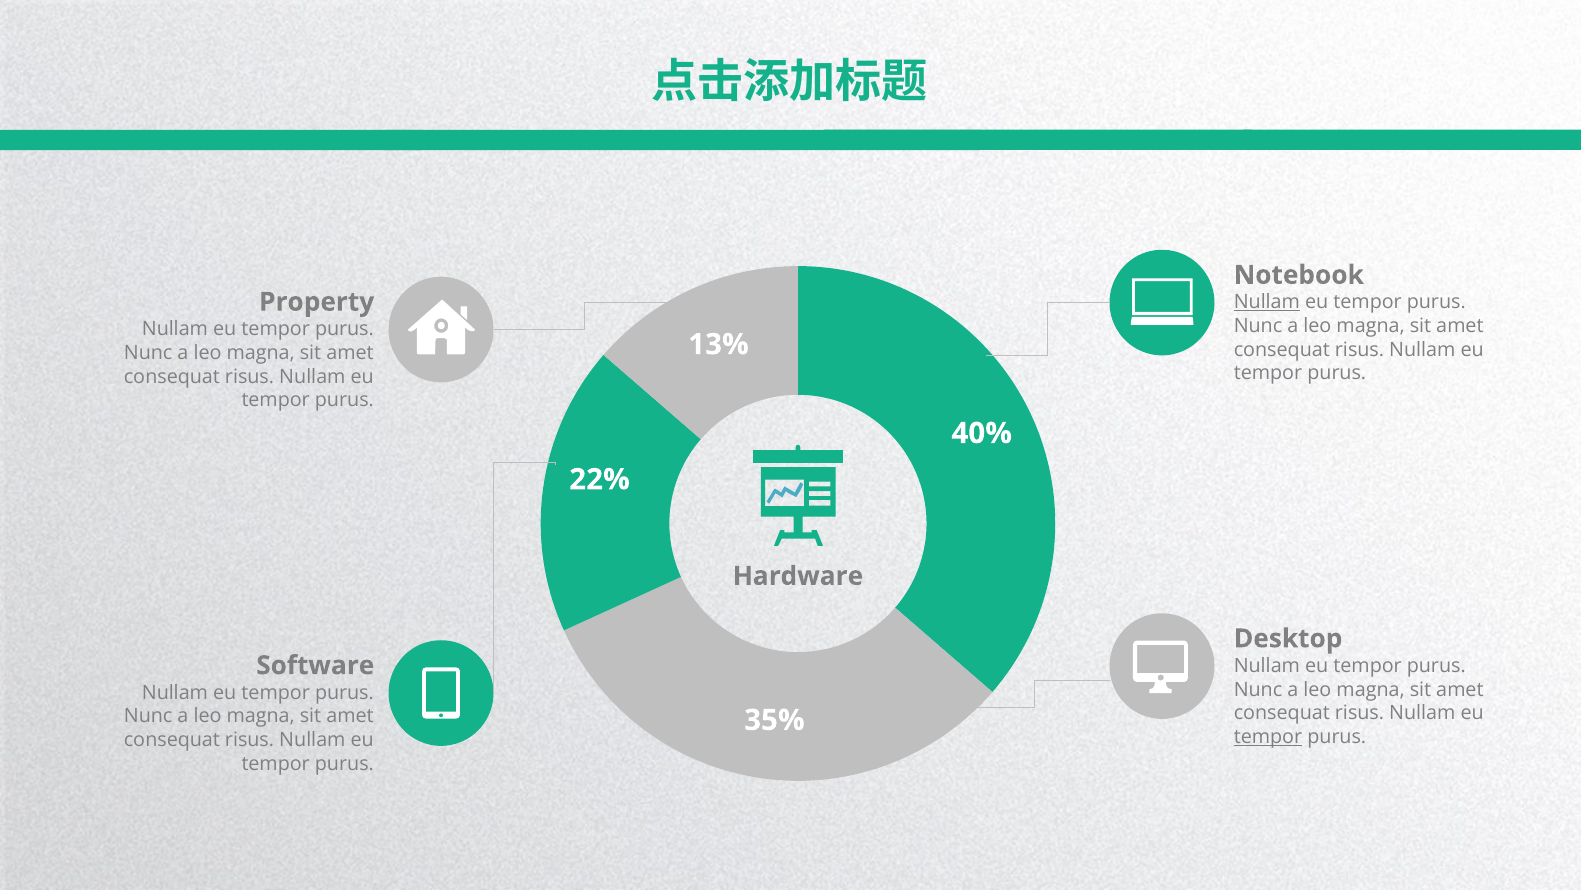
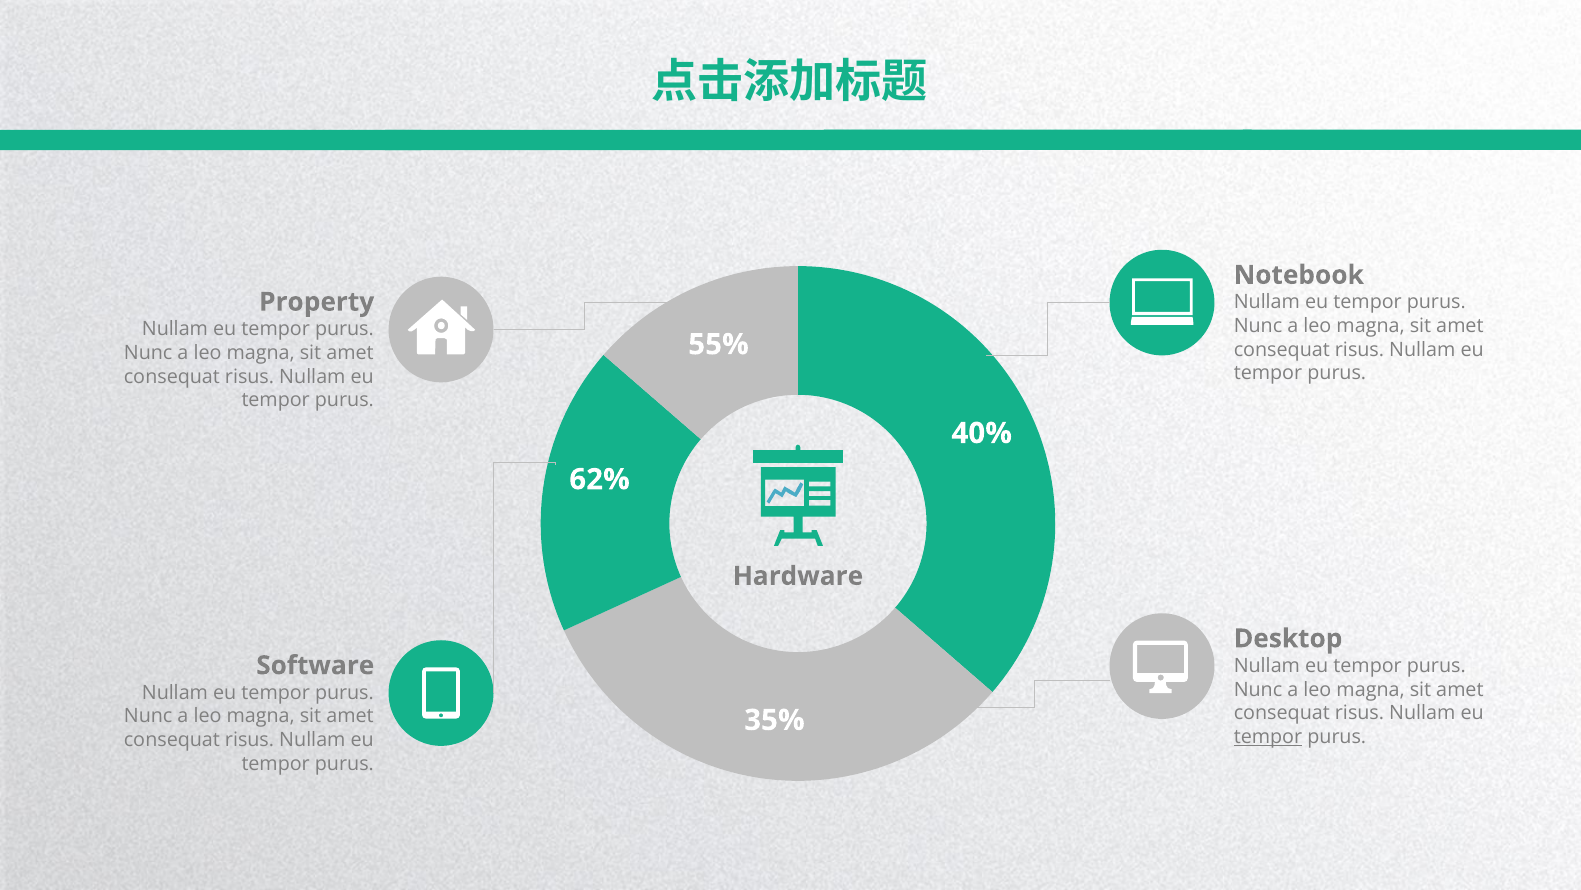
Nullam underline: present -> none (1267, 302)
13%: 13% -> 55% (718, 344)
22%: 22% -> 62% (600, 479)
